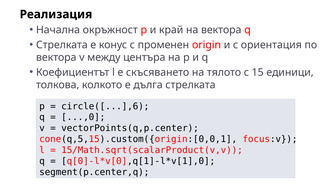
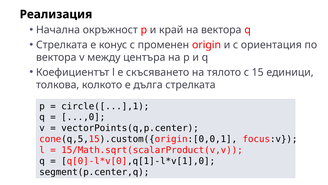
circle([...],6: circle([...],6 -> circle([...],1 (105, 106)
